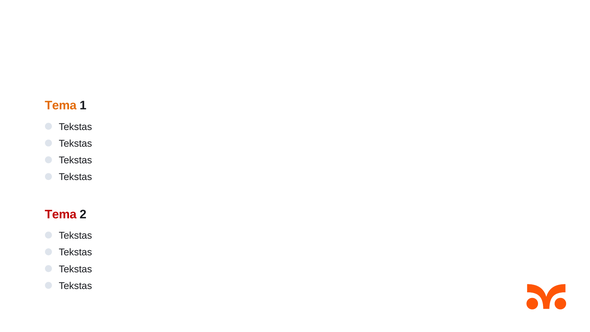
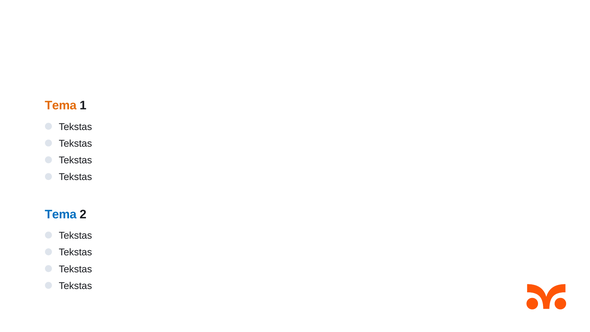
Tema colour: red -> blue (61, 214)
